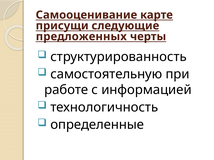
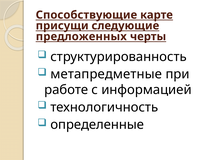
Самооценивание: Самооценивание -> Способствующие (86, 15)
самостоятельную: самостоятельную -> метапредметные (106, 74)
